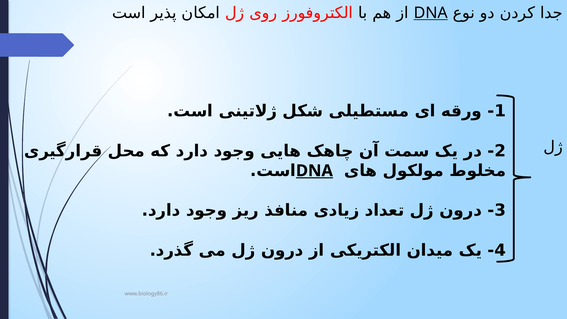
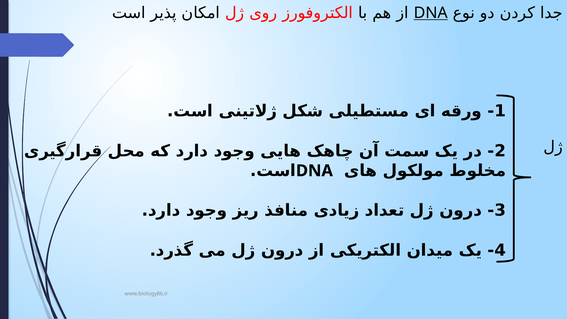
DNA underline: present -> none (314, 171)
